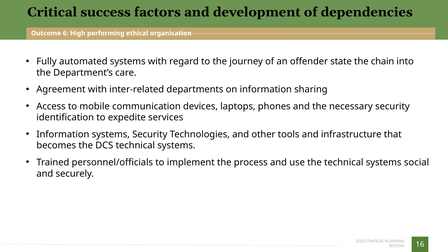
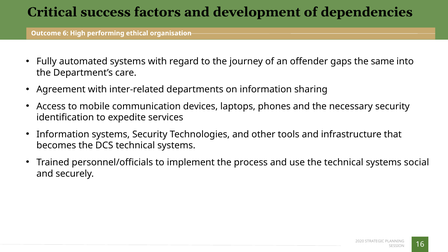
state: state -> gaps (341, 62)
chain: chain -> same (383, 62)
